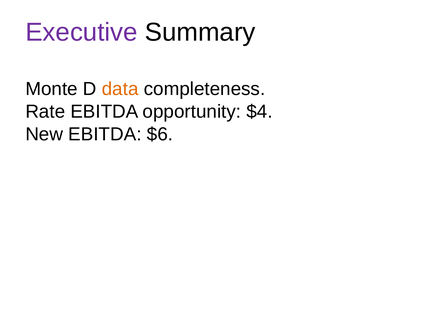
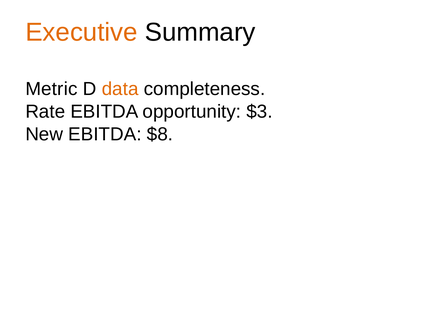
Executive colour: purple -> orange (82, 32)
Monte: Monte -> Metric (51, 89)
$4: $4 -> $3 (259, 112)
$6: $6 -> $8 (160, 134)
